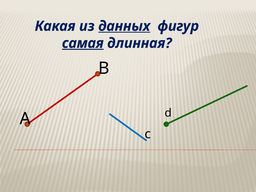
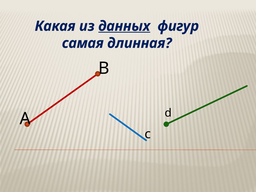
самая underline: present -> none (83, 43)
